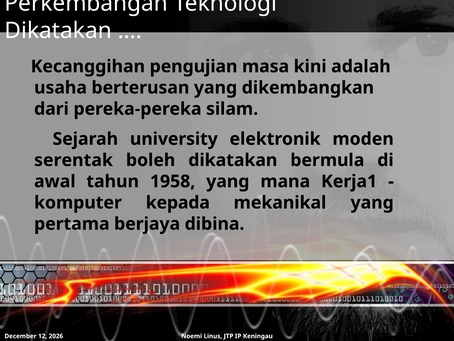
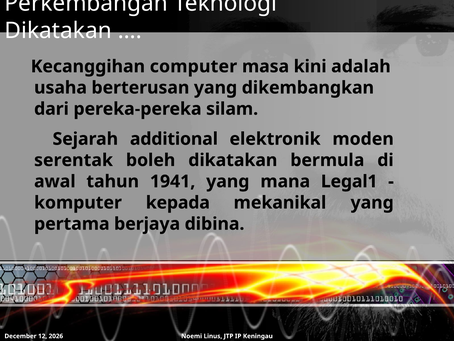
pengujian: pengujian -> computer (193, 66)
university: university -> additional (174, 139)
1958: 1958 -> 1941 (173, 181)
Kerja1: Kerja1 -> Legal1 (349, 181)
